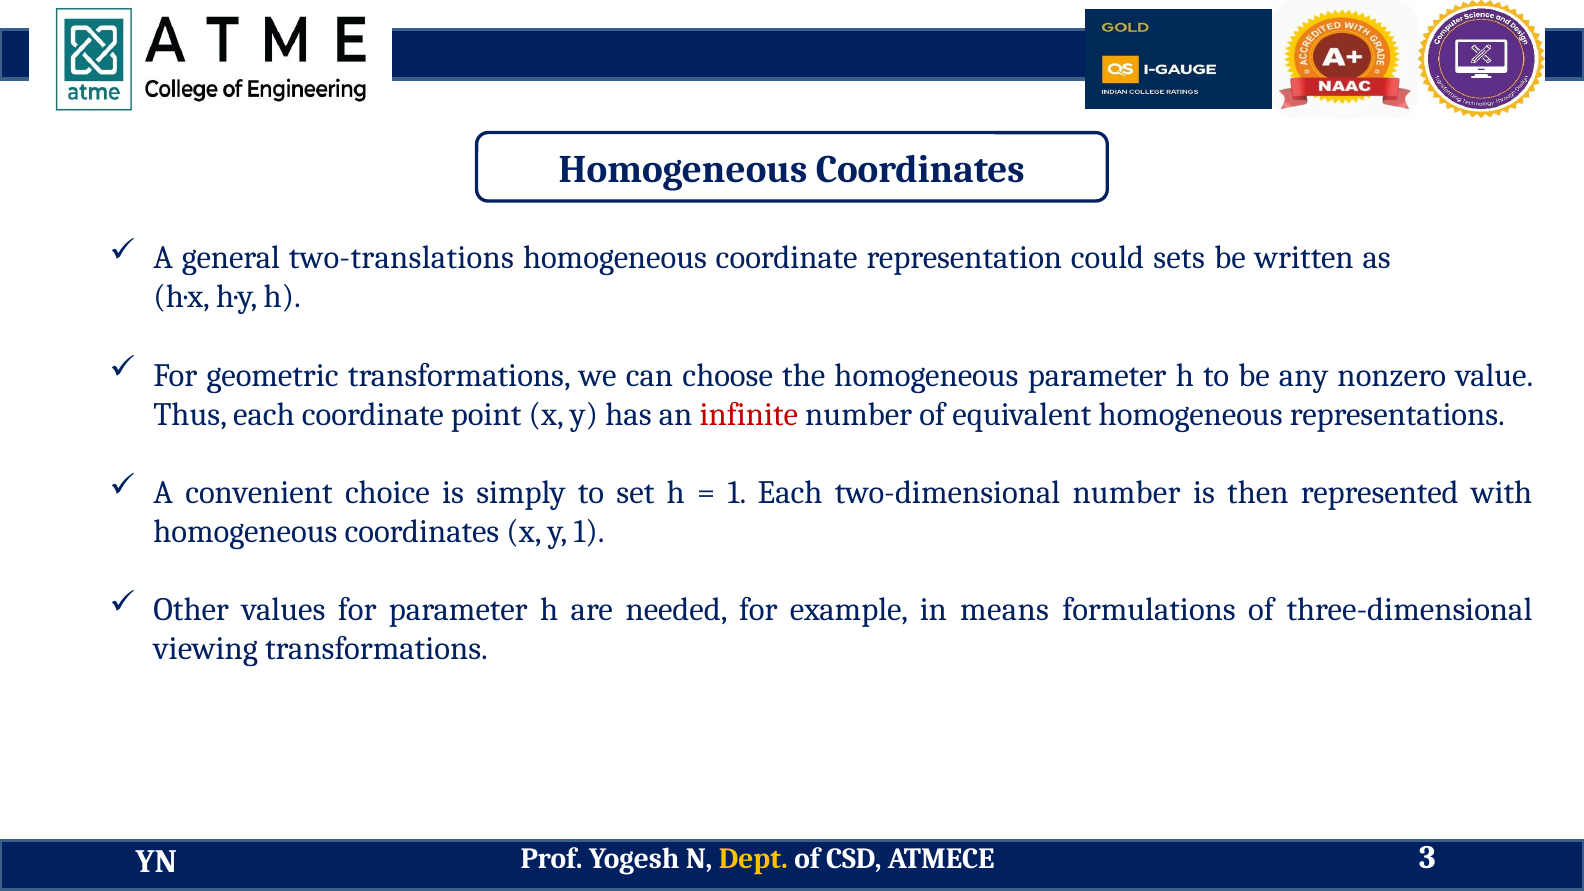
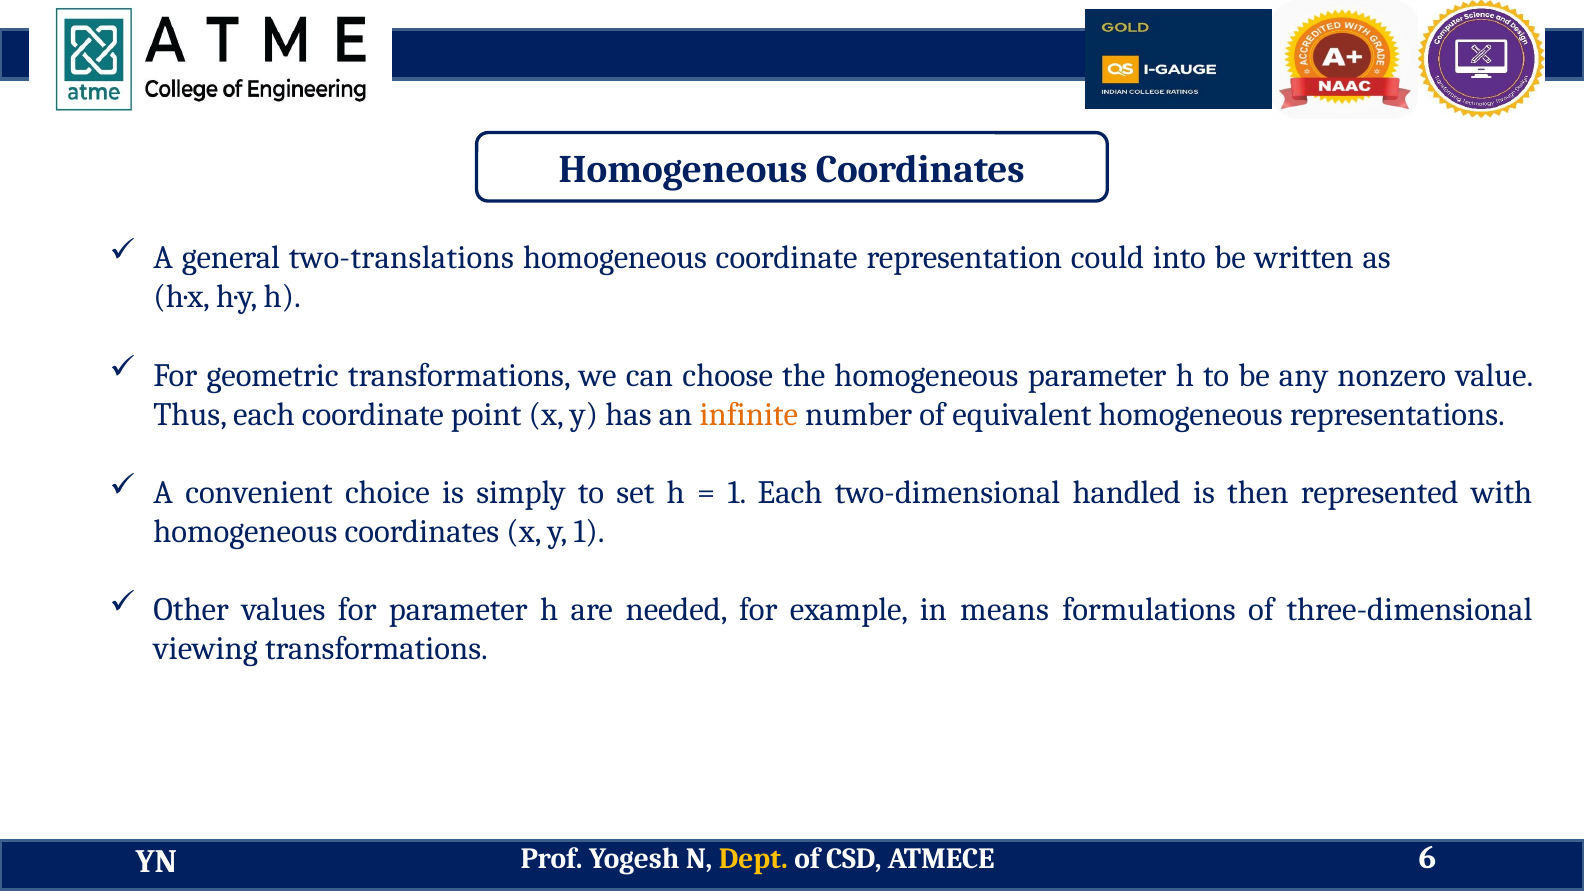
sets: sets -> into (1179, 258)
infinite colour: red -> orange (749, 414)
two-dimensional number: number -> handled (1127, 493)
3: 3 -> 6 (1427, 857)
